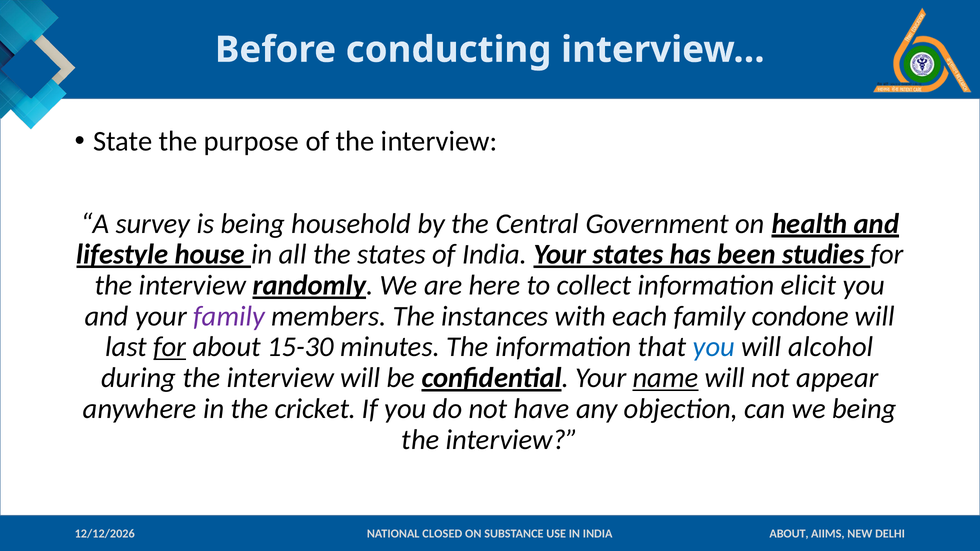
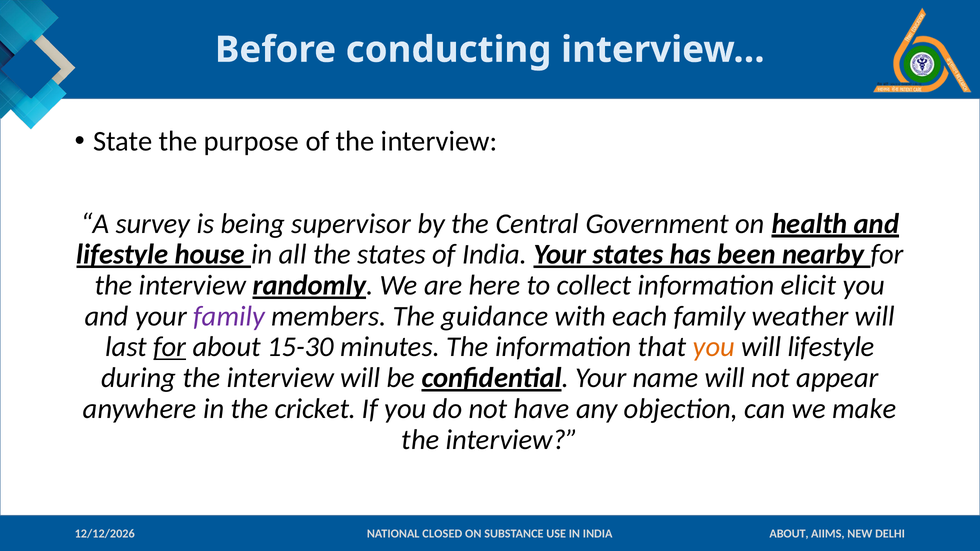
household: household -> supervisor (351, 224)
studies: studies -> nearby (823, 255)
instances: instances -> guidance (495, 316)
condone: condone -> weather (800, 316)
you colour: blue -> orange (714, 347)
will alcohol: alcohol -> lifestyle (831, 347)
name underline: present -> none (665, 378)
we being: being -> make (864, 409)
